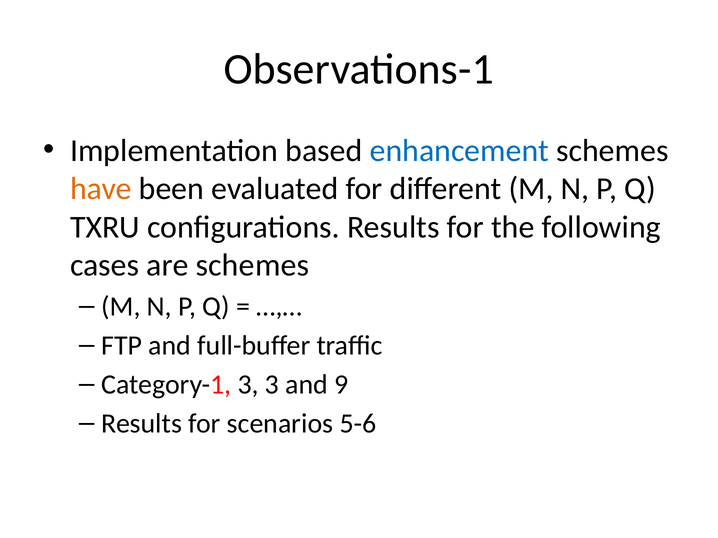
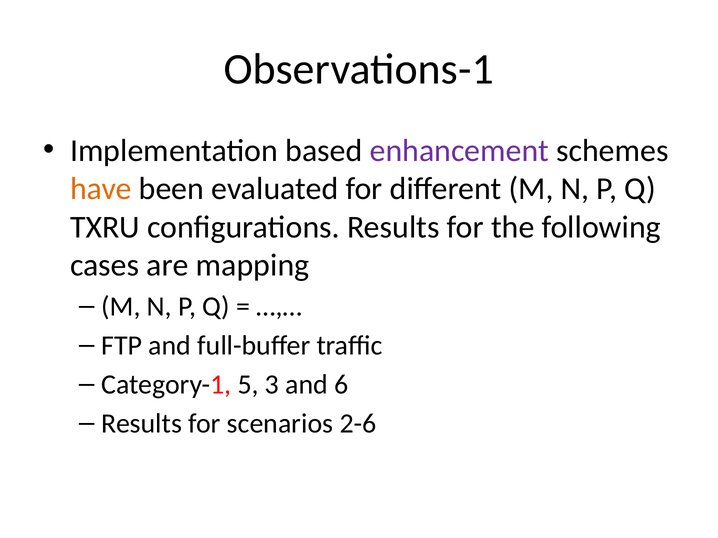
enhancement colour: blue -> purple (459, 151)
are schemes: schemes -> mapping (253, 266)
Category-1 3: 3 -> 5 (248, 385)
9: 9 -> 6 (341, 385)
5-6: 5-6 -> 2-6 (358, 424)
